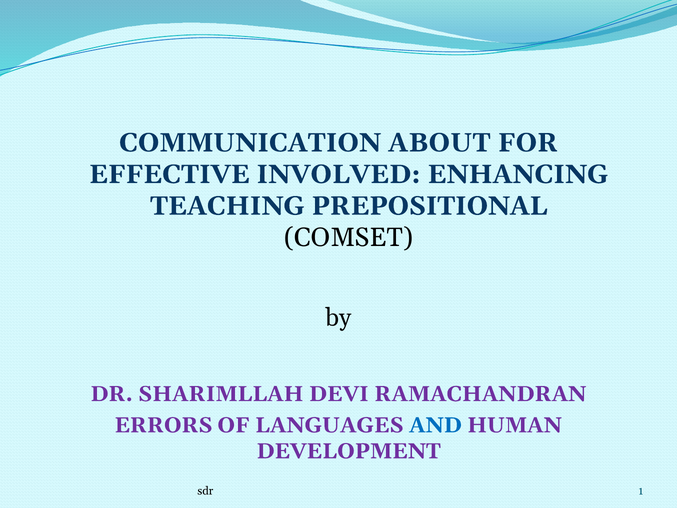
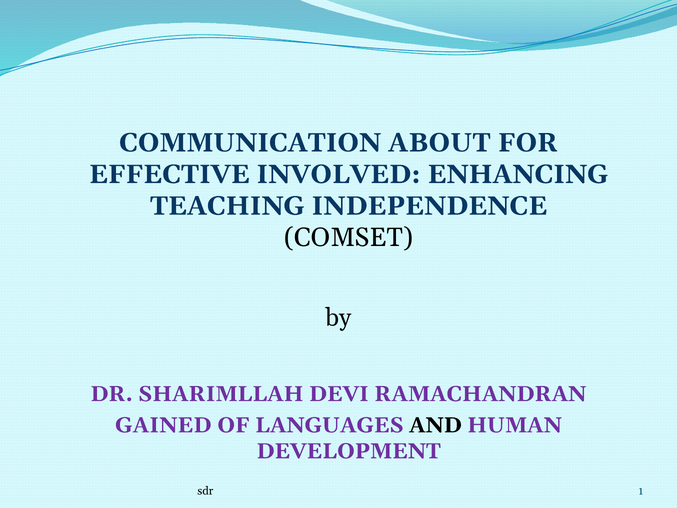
PREPOSITIONAL: PREPOSITIONAL -> INDEPENDENCE (429, 206)
ERRORS: ERRORS -> GAINED (163, 425)
AND colour: blue -> black (435, 425)
